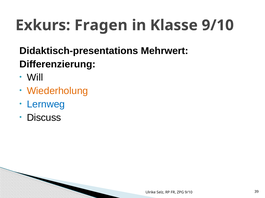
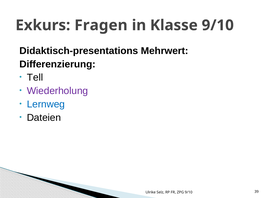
Will: Will -> Tell (35, 78)
Wiederholung colour: orange -> purple (57, 91)
Discuss: Discuss -> Dateien (44, 118)
